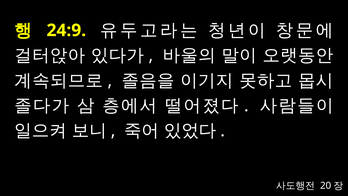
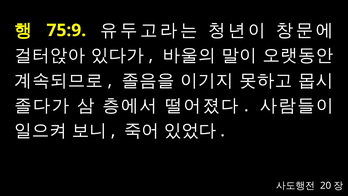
24:9: 24:9 -> 75:9 (66, 30)
